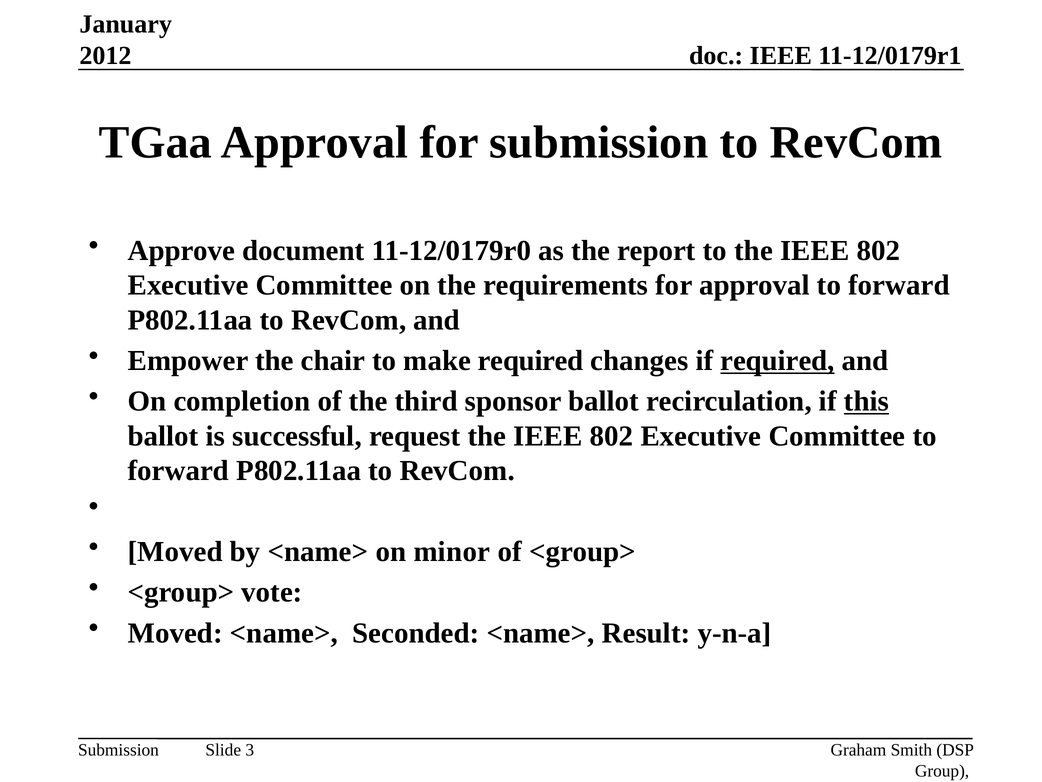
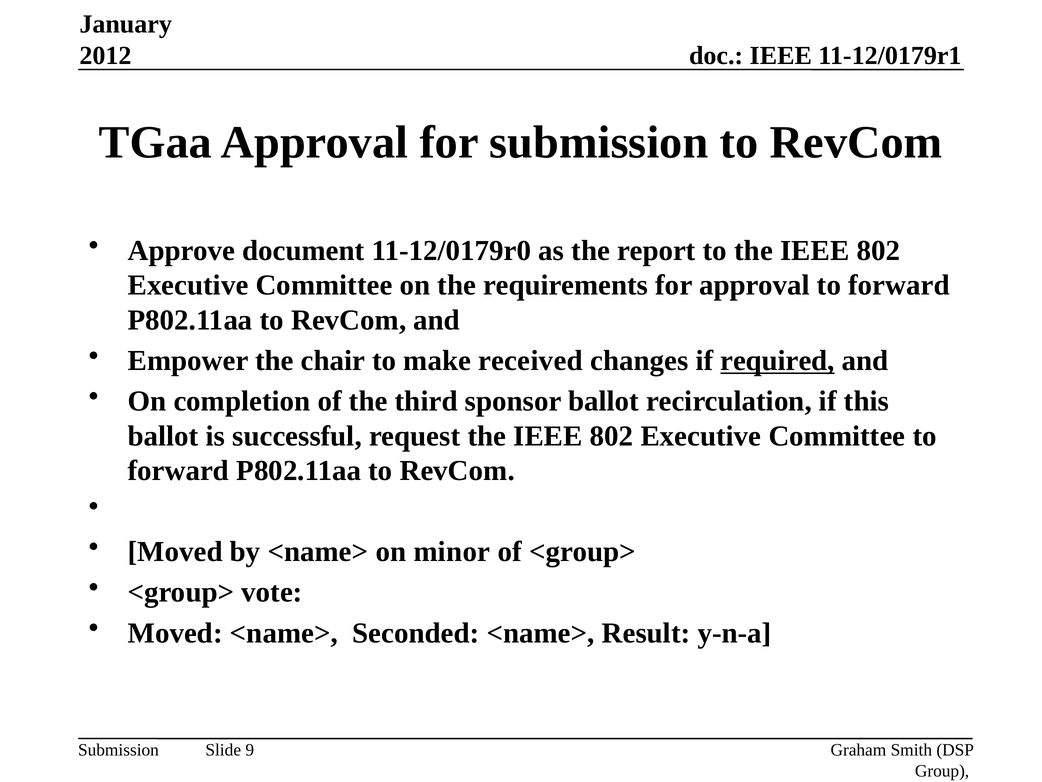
make required: required -> received (530, 360)
this underline: present -> none (866, 401)
3: 3 -> 9 (250, 750)
